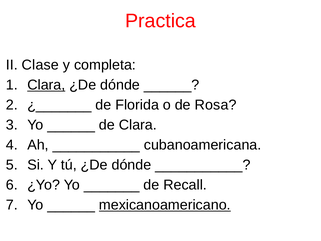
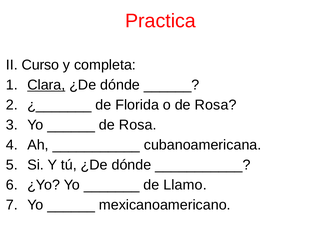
Clase: Clase -> Curso (40, 65)
Clara: Clara -> Rosa (138, 125)
Recall: Recall -> Llamo (185, 185)
mexicanoamericano underline: present -> none (165, 205)
